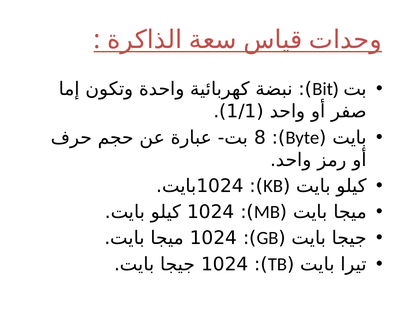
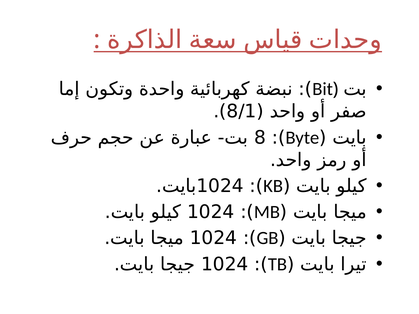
1/1: 1/1 -> 8/1 (242, 112)
